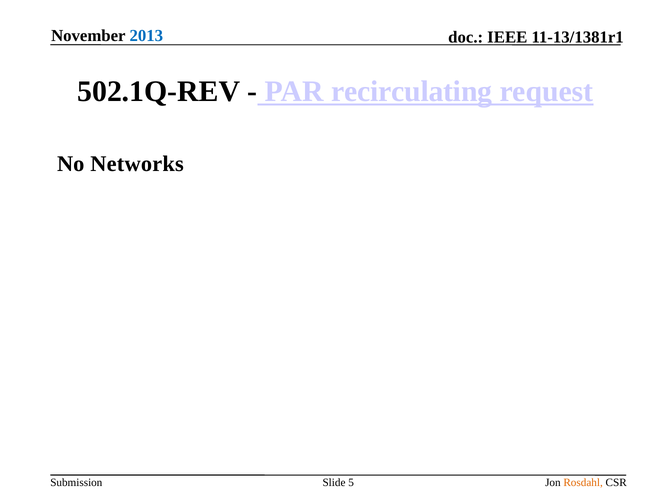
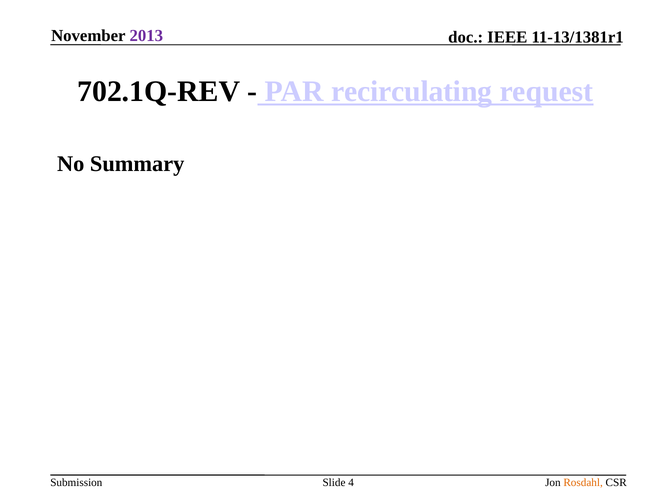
2013 colour: blue -> purple (146, 36)
502.1Q-REV: 502.1Q-REV -> 702.1Q-REV (159, 91)
Networks: Networks -> Summary (137, 164)
5: 5 -> 4 (351, 483)
